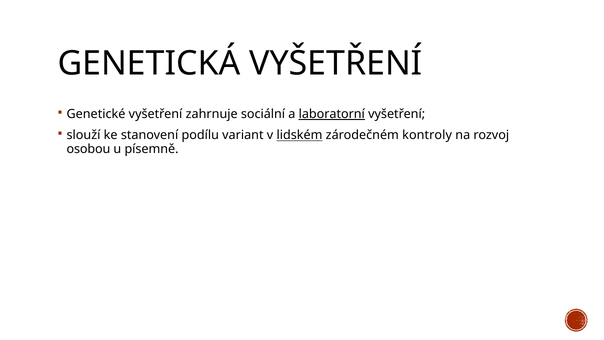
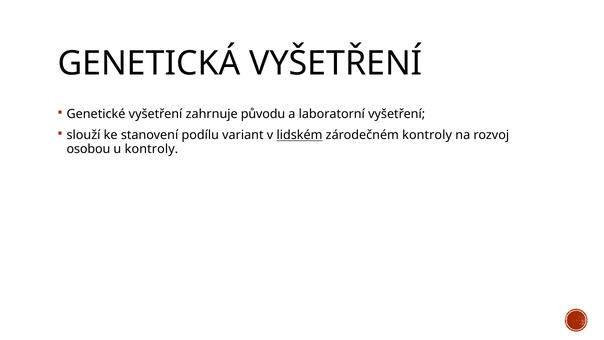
sociální: sociální -> původu (263, 114)
laboratorní underline: present -> none (332, 114)
u písemně: písemně -> kontroly (151, 149)
